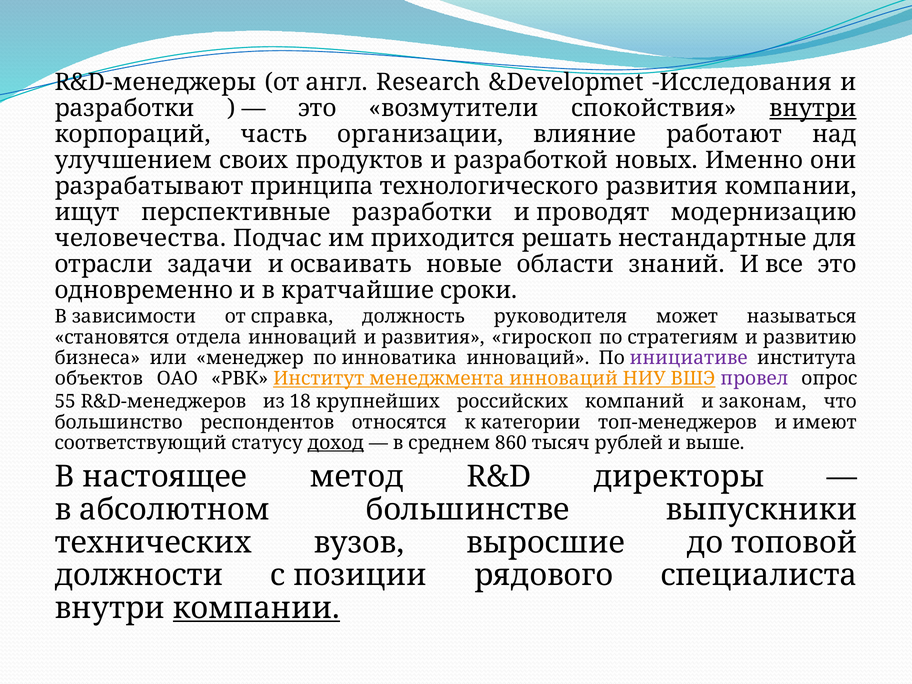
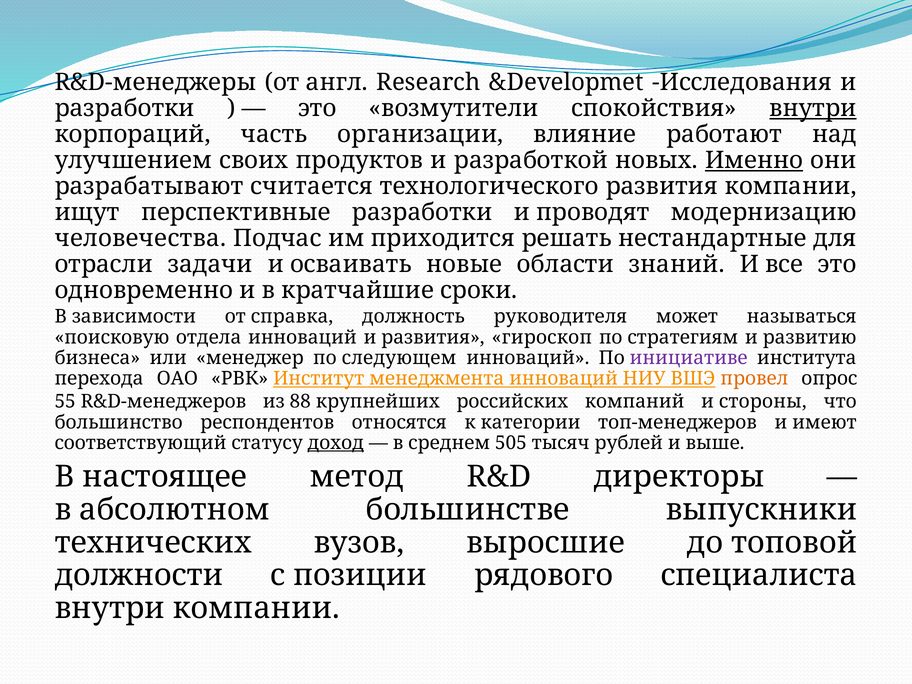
Именно underline: none -> present (754, 160)
принципа: принципа -> считается (312, 186)
становятся: становятся -> поисковую (112, 337)
инноватика: инноватика -> следующем (399, 358)
объектов: объектов -> перехода (99, 378)
провел colour: purple -> orange (754, 378)
18: 18 -> 88 (300, 402)
законам: законам -> стороны (763, 402)
860: 860 -> 505 (511, 443)
компании underline: present -> none (256, 608)
